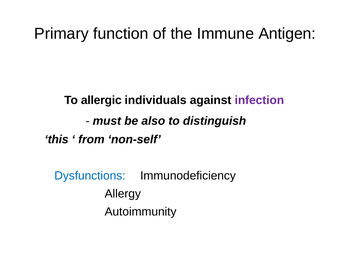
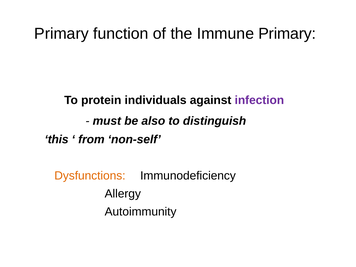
Immune Antigen: Antigen -> Primary (287, 34)
allergic: allergic -> protein (101, 100)
Dysfunctions colour: blue -> orange (90, 176)
